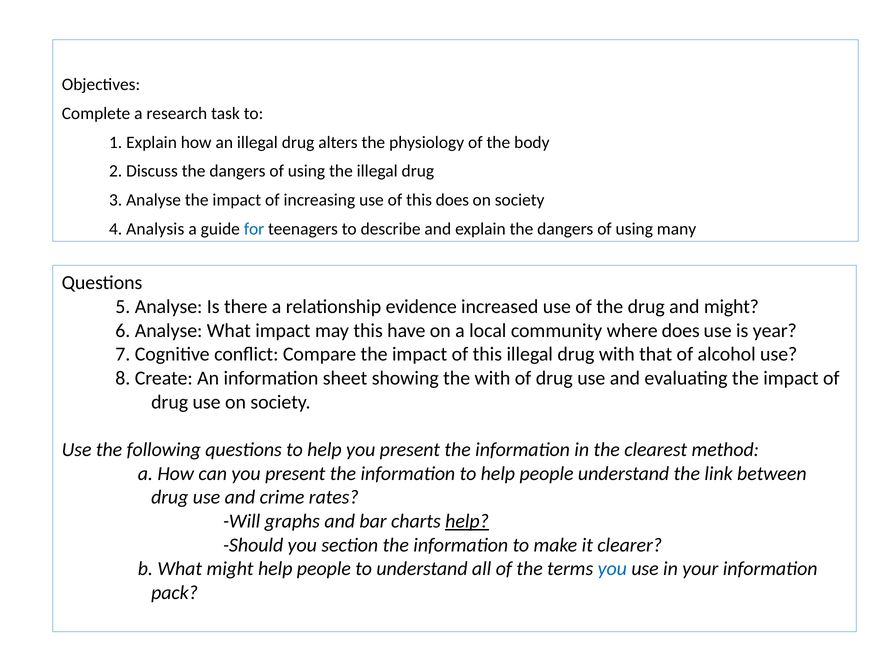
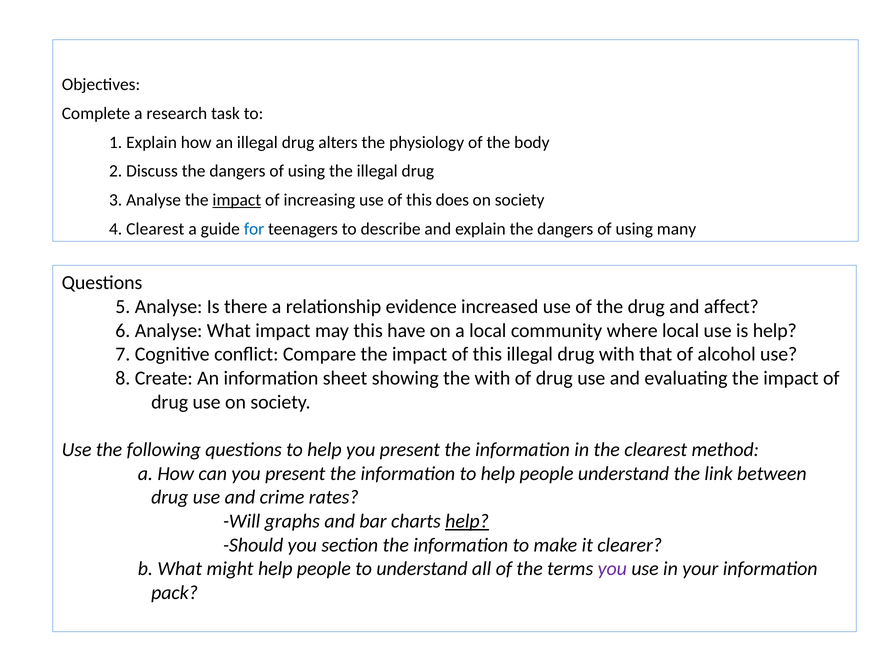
impact underline: none -> present (237, 200)
4 Analysis: Analysis -> Clearest (155, 229)
and might: might -> affect (731, 307)
where does: does -> local (681, 331)
is year: year -> help (775, 331)
you colour: blue -> purple (612, 569)
